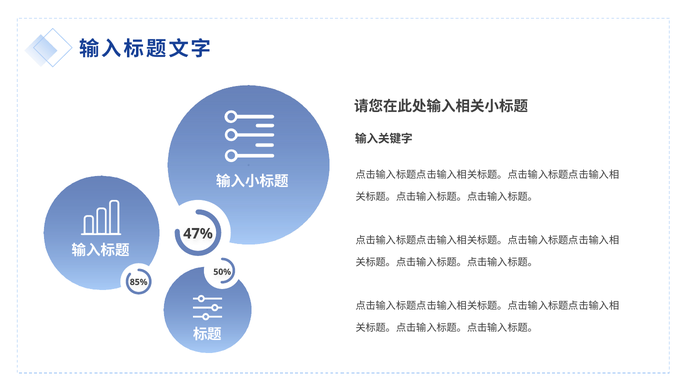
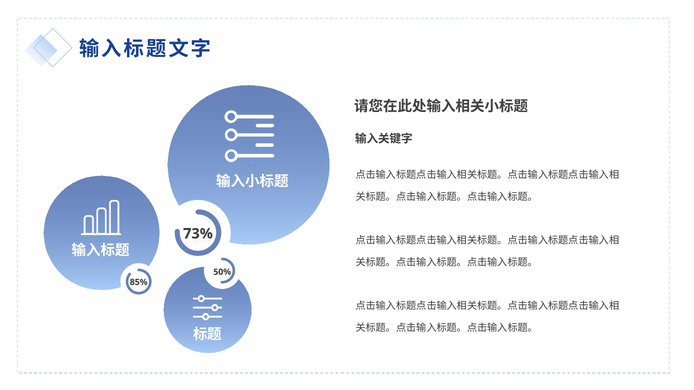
47%: 47% -> 73% (198, 234)
